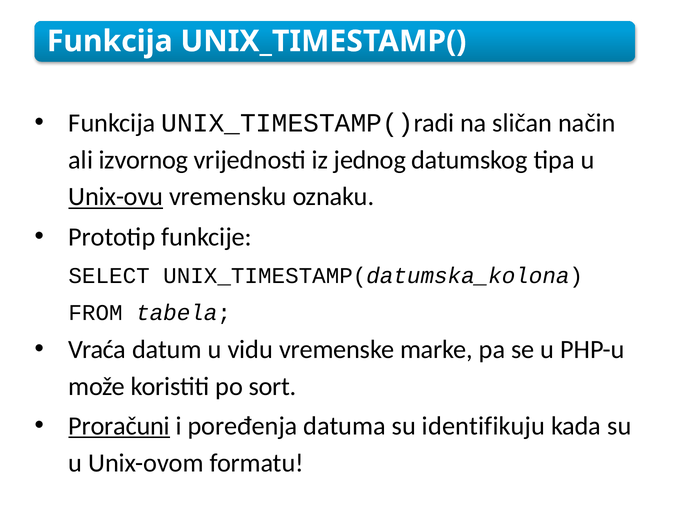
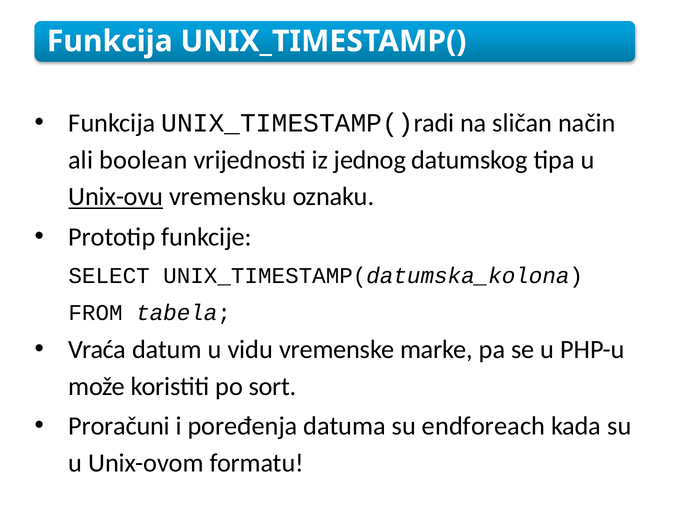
izvornog: izvornog -> boolean (143, 160)
Proračuni underline: present -> none (119, 426)
identifikuju: identifikuju -> endforeach (483, 426)
